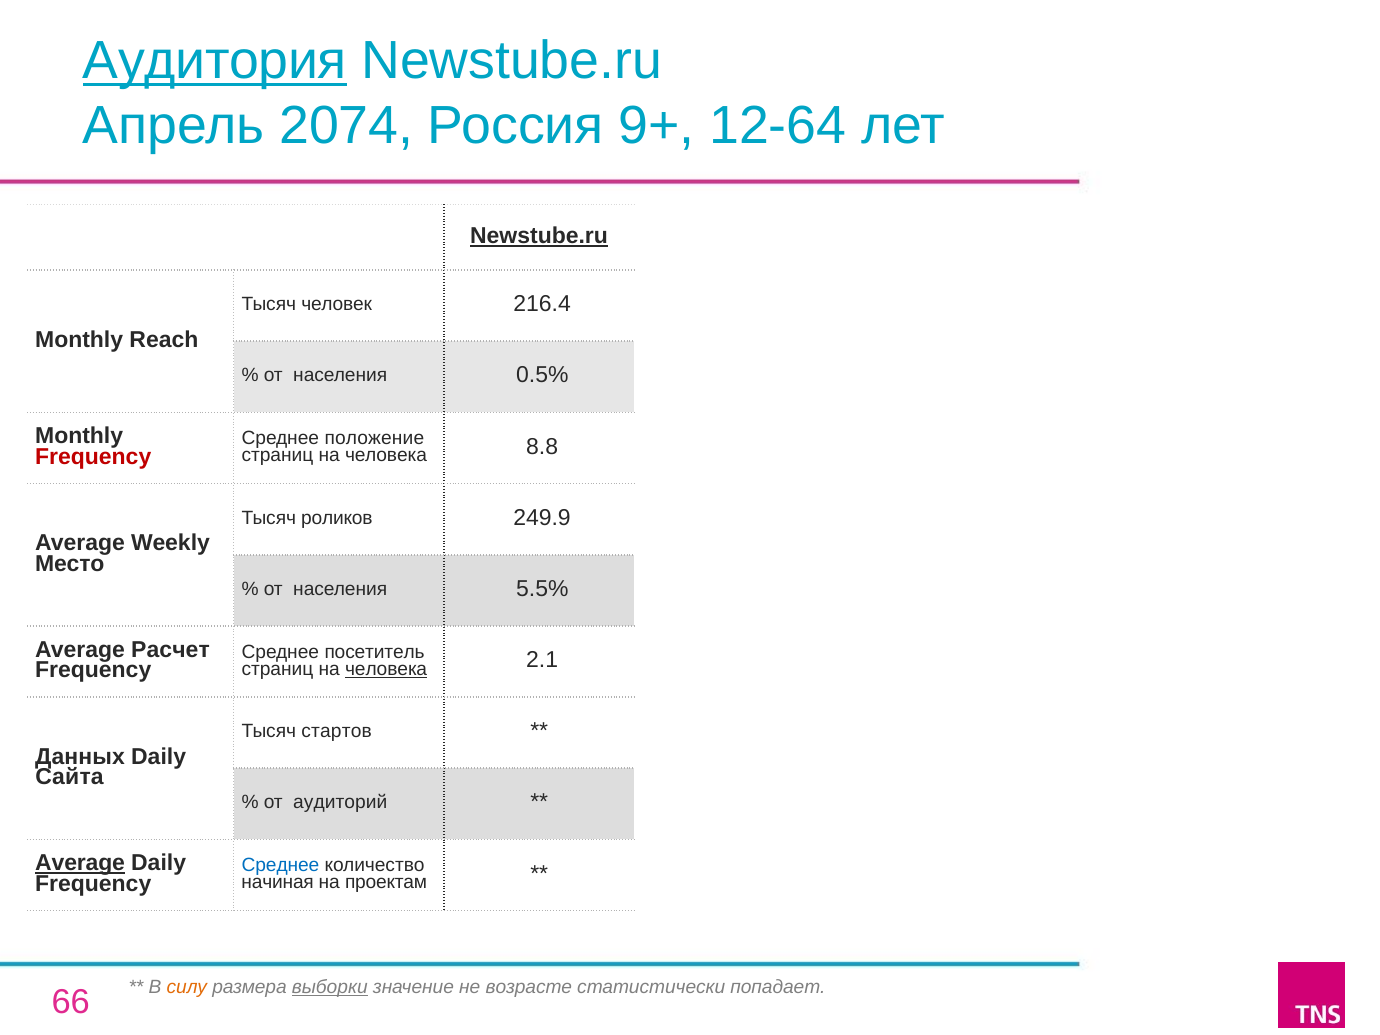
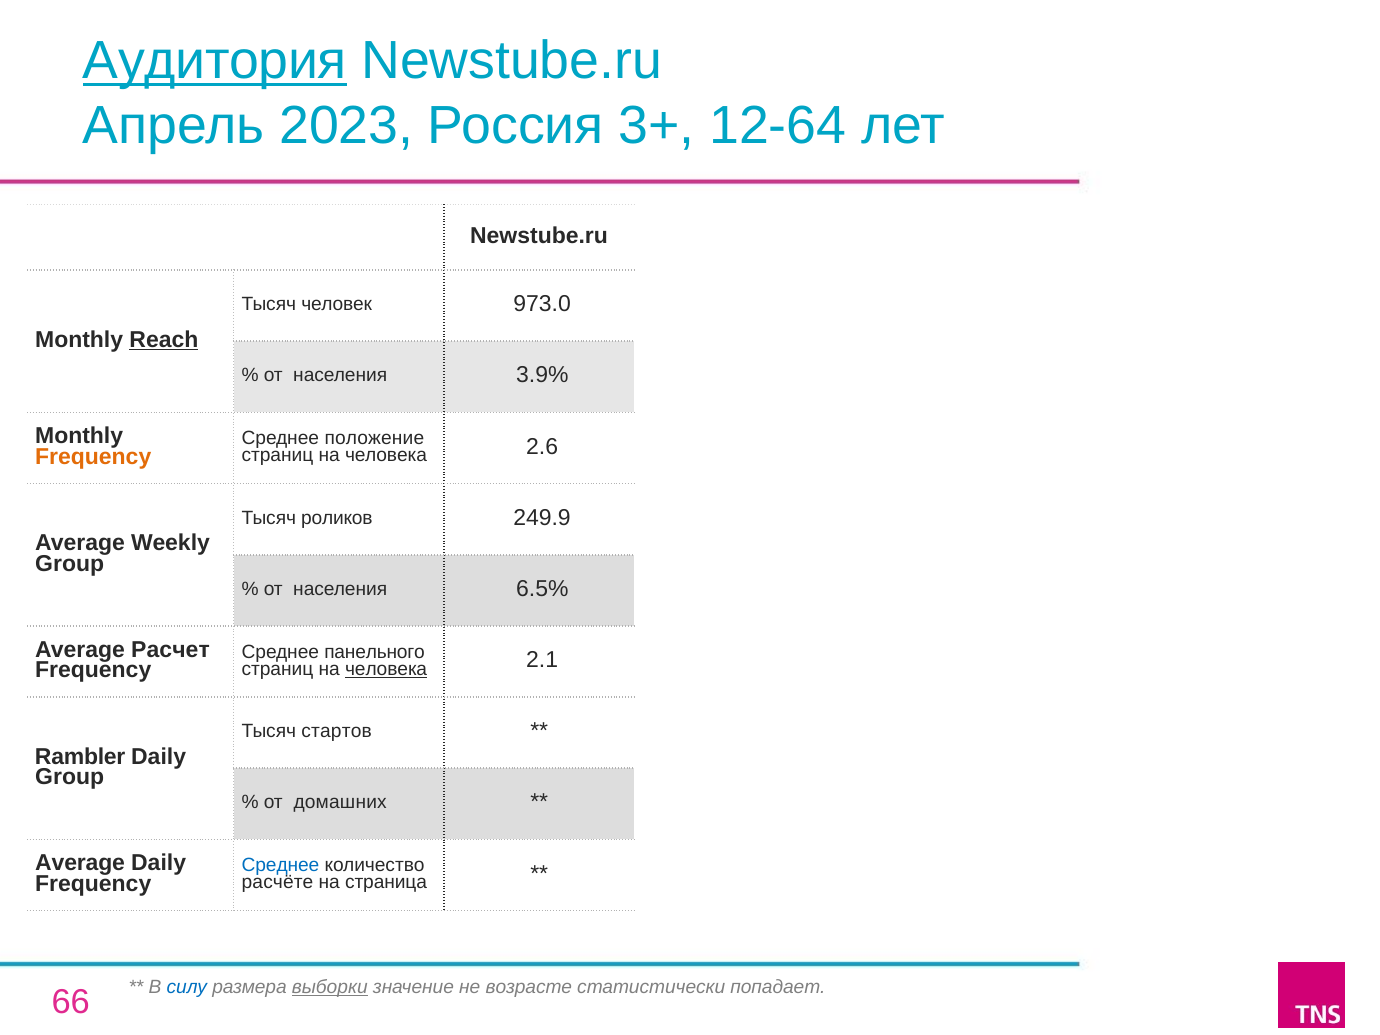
2074: 2074 -> 2023 (346, 126)
9+: 9+ -> 3+ (657, 126)
Newstube.ru underline: present -> none (539, 236)
216.4: 216.4 -> 973.0 (542, 304)
Reach underline: none -> present (164, 340)
0.5%: 0.5% -> 3.9% (542, 375)
Frequency colour: red -> orange (93, 457)
8.8: 8.8 -> 2.6 (542, 447)
Место: Место -> Group (70, 564)
5.5%: 5.5% -> 6.5% (542, 589)
посетитель: посетитель -> панельного (375, 652)
Данных: Данных -> Rambler (80, 757)
Сайта: Сайта -> Group (70, 777)
аудиторий: аудиторий -> домашних (340, 803)
Average underline: present -> none (80, 863)
начиная: начиная -> расчёте (278, 882)
проектам: проектам -> страница (386, 882)
силу colour: orange -> blue (187, 988)
